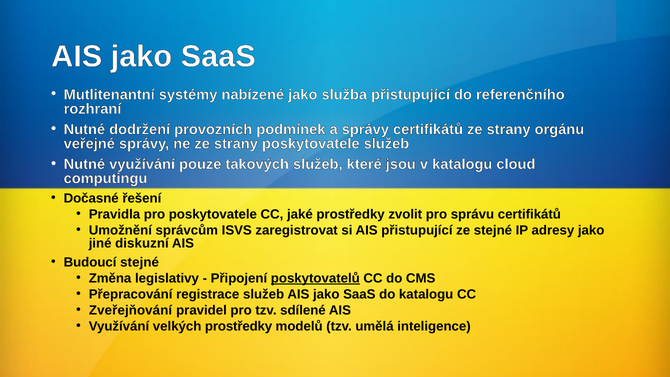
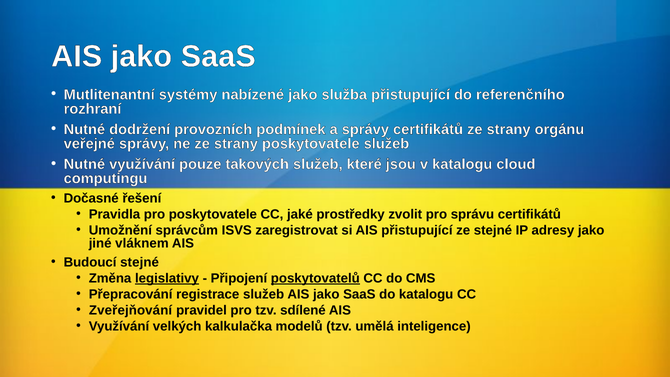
diskuzní: diskuzní -> vláknem (142, 243)
legislativy underline: none -> present (167, 278)
velkých prostředky: prostředky -> kalkulačka (239, 326)
